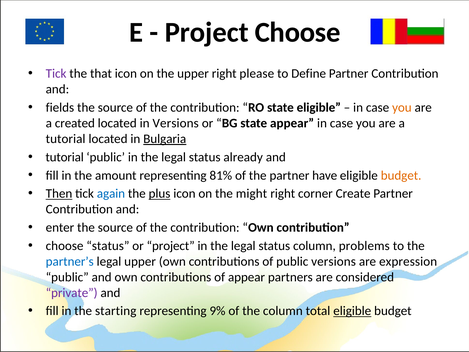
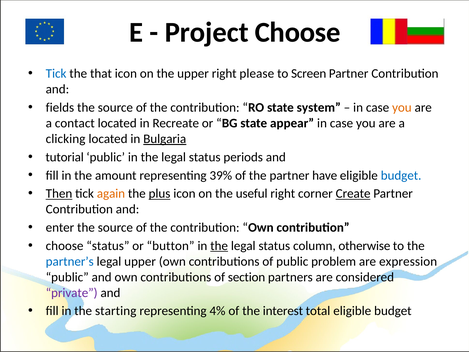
Tick colour: purple -> blue (56, 74)
Define: Define -> Screen (309, 74)
state eligible: eligible -> system (319, 108)
created: created -> contact (75, 123)
in Versions: Versions -> Recreate (176, 123)
tutorial: tutorial -> clicking (66, 139)
already: already -> periods (243, 157)
81%: 81% -> 39% (221, 175)
budget colour: orange -> blue (401, 175)
again colour: blue -> orange (111, 194)
might: might -> useful (252, 194)
Create underline: none -> present (353, 194)
or project: project -> button (171, 246)
the underline: none -> present (219, 246)
problems: problems -> otherwise (364, 246)
public versions: versions -> problem (334, 261)
of appear: appear -> section (247, 277)
9%: 9% -> 4% (218, 311)
the column: column -> interest (283, 311)
eligible underline: present -> none (352, 311)
